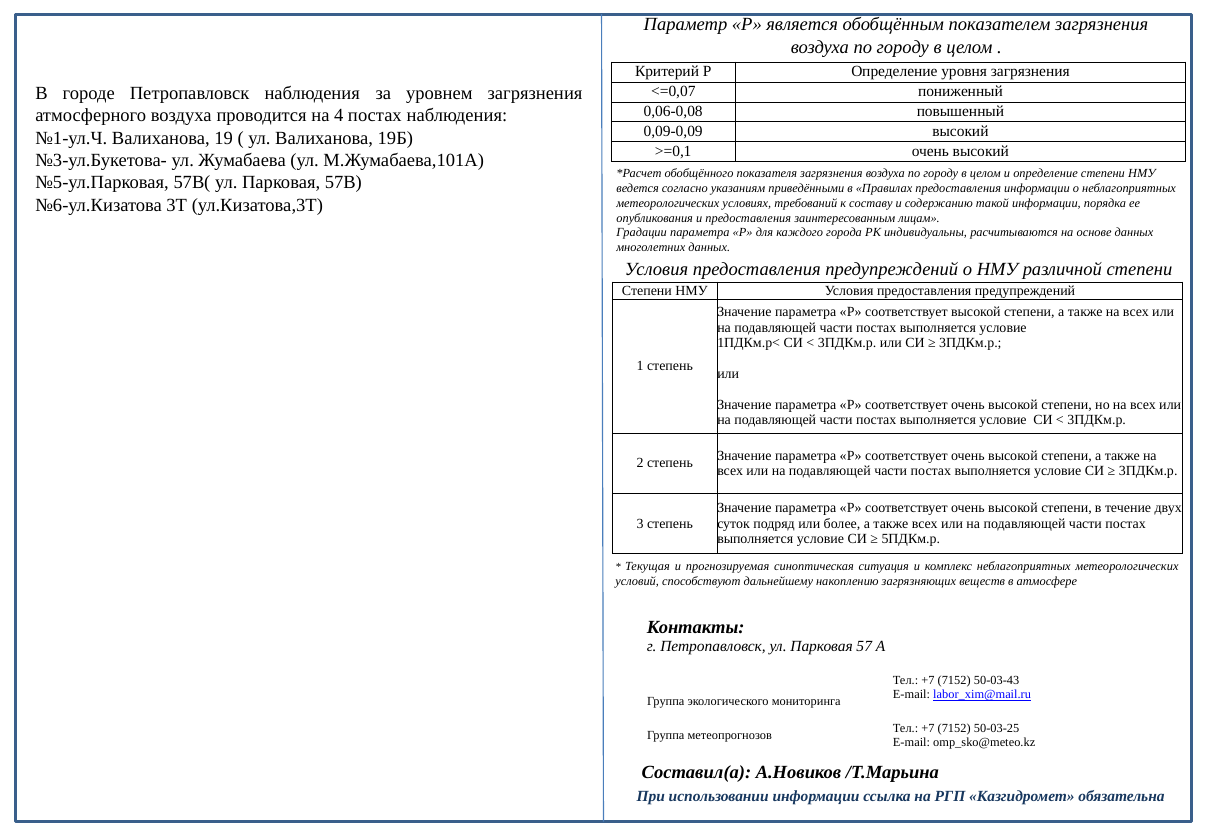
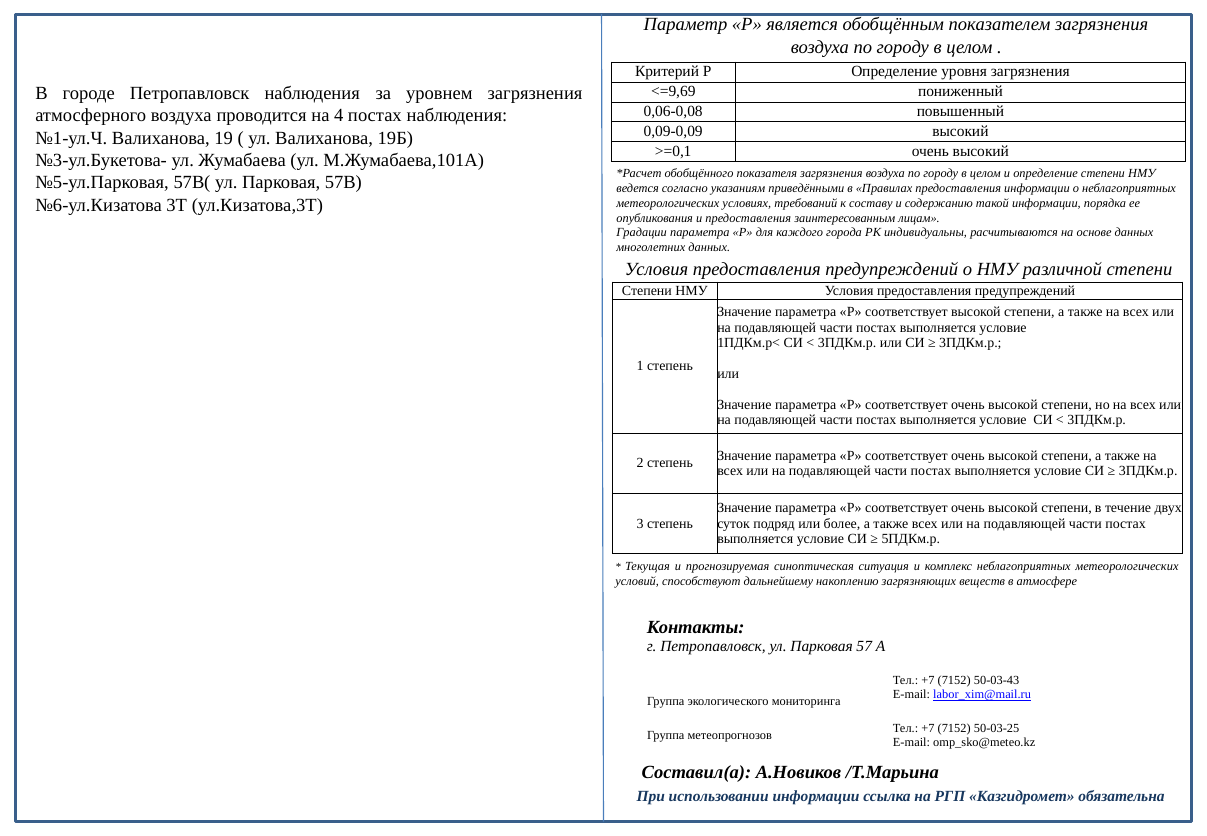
<=0,07: <=0,07 -> <=9,69 (673, 92)
